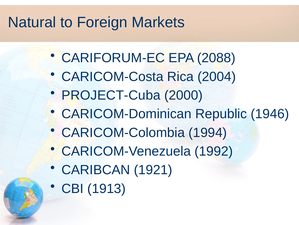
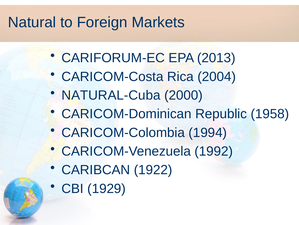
2088: 2088 -> 2013 (216, 58)
PROJECT-Cuba: PROJECT-Cuba -> NATURAL-Cuba (111, 95)
1946: 1946 -> 1958 (270, 114)
1921: 1921 -> 1922 (153, 169)
1913: 1913 -> 1929 (107, 188)
